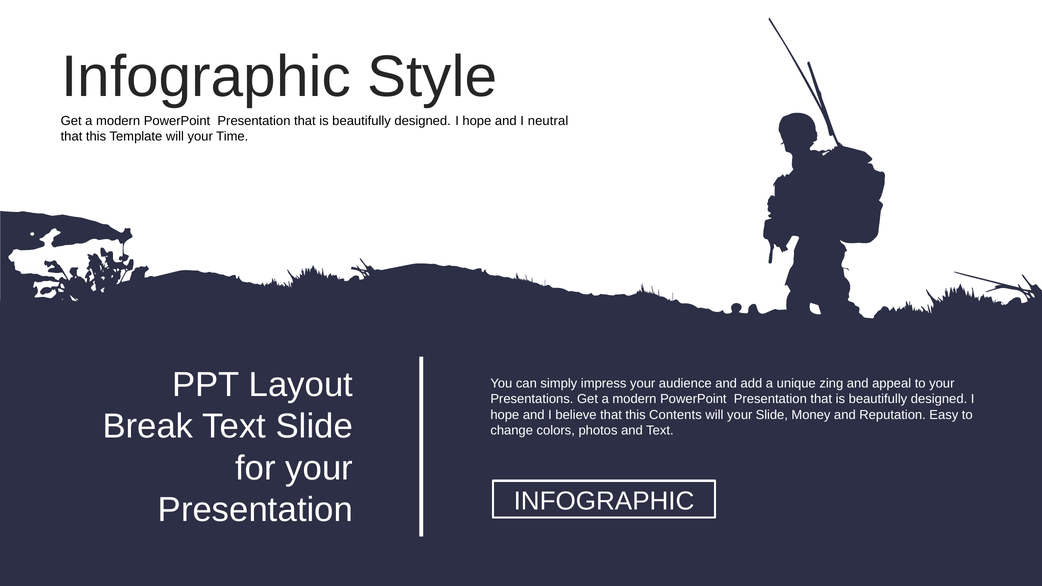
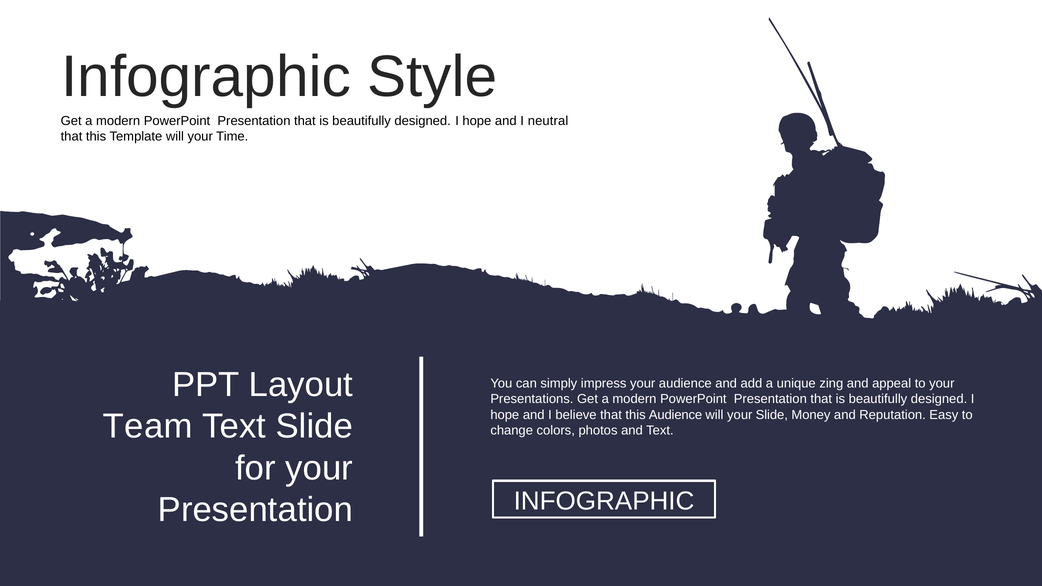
this Contents: Contents -> Audience (676, 415)
Break: Break -> Team (148, 427)
